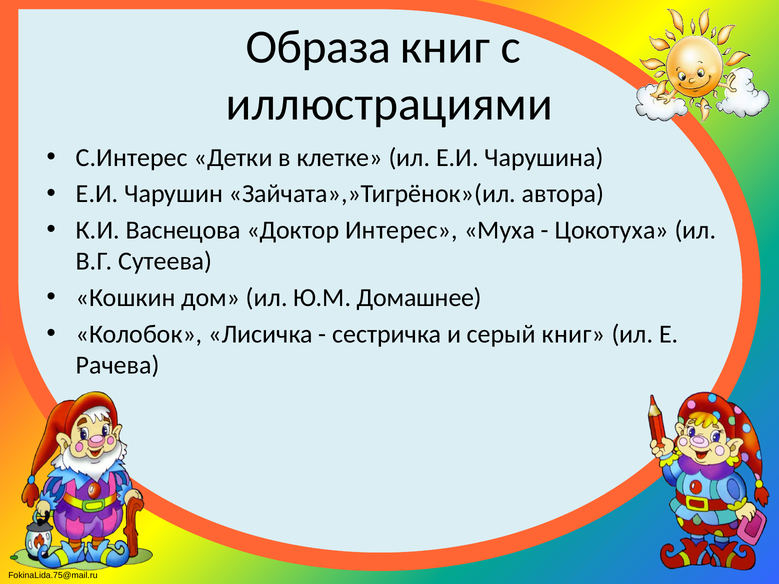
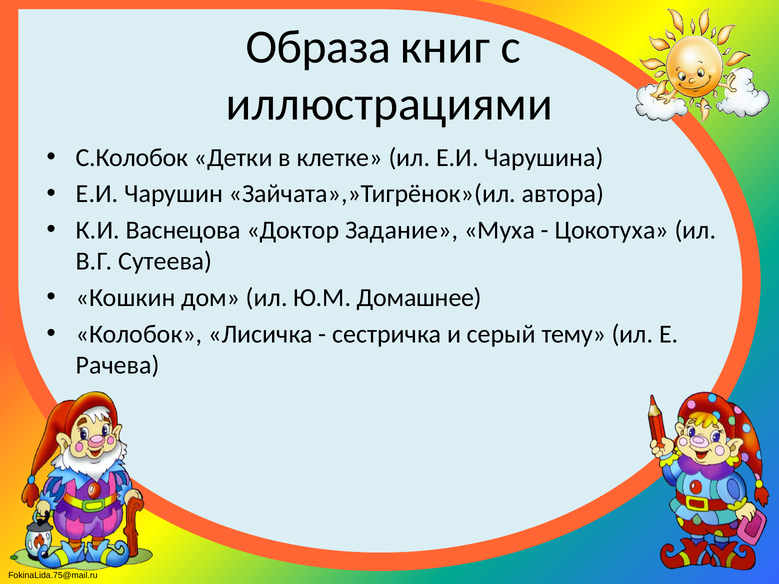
С.Интерес: С.Интерес -> С.Колобок (132, 158)
Интерес: Интерес -> Задание (402, 230)
серый книг: книг -> тему (574, 334)
